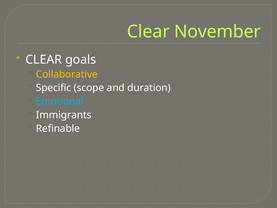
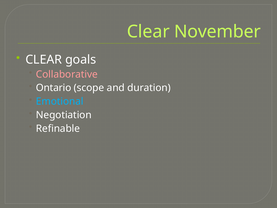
Collaborative colour: yellow -> pink (67, 74)
Specific: Specific -> Ontario (54, 88)
Immigrants: Immigrants -> Negotiation (64, 115)
